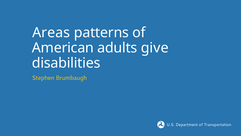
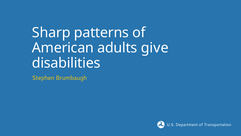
Areas: Areas -> Sharp (51, 33)
